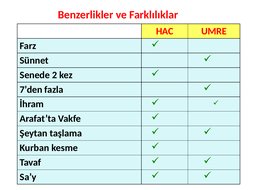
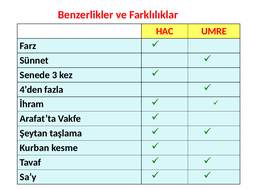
2: 2 -> 3 (55, 75)
7’den: 7’den -> 4’den (31, 90)
